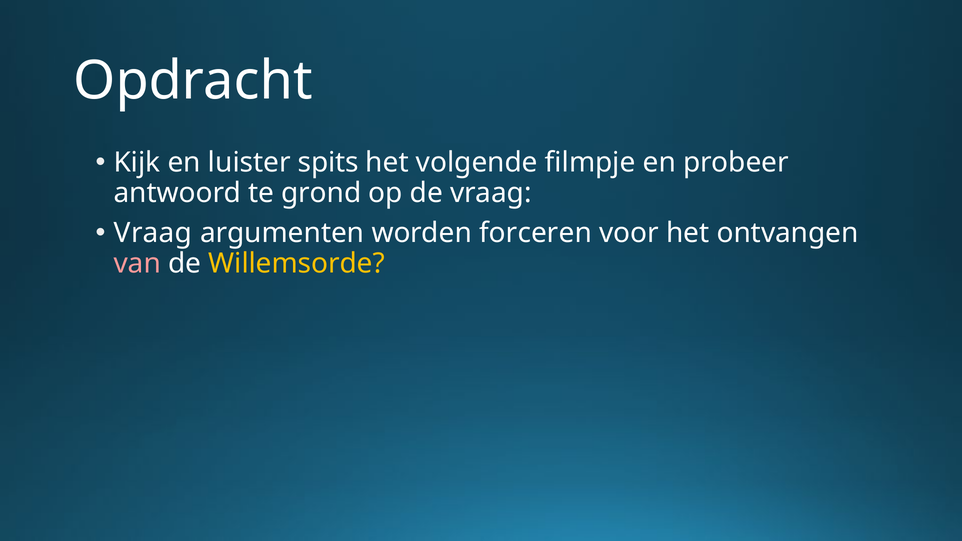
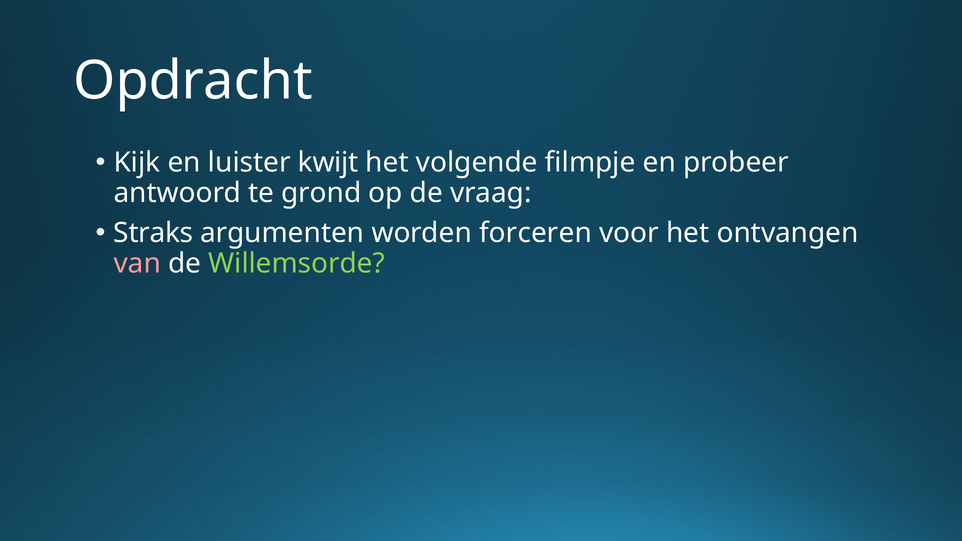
spits: spits -> kwijt (328, 163)
Vraag: Vraag -> Straks (153, 233)
Willemsorde colour: yellow -> light green (297, 264)
